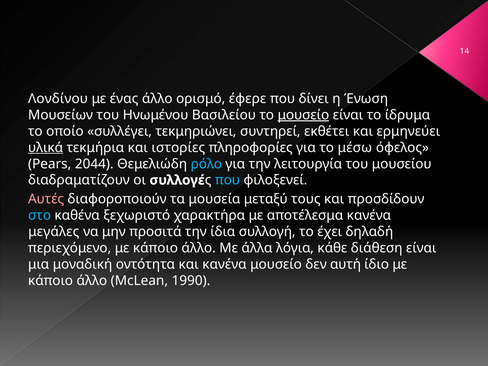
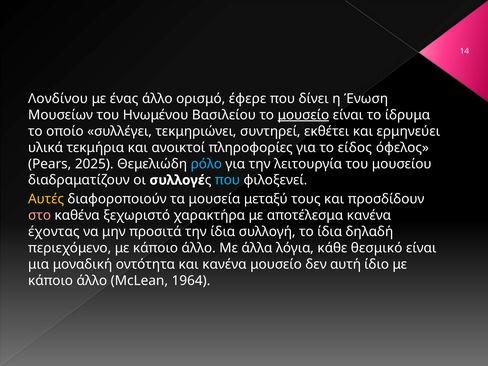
υλικά underline: present -> none (46, 148)
ιστορίες: ιστορίες -> ανοικτοί (178, 148)
μέσω: μέσω -> είδος (355, 148)
2044: 2044 -> 2025 (94, 164)
Αυτές colour: pink -> yellow (46, 199)
στο colour: light blue -> pink (40, 215)
μεγάλες: μεγάλες -> έχοντας (54, 232)
το έχει: έχει -> ίδια (330, 232)
διάθεση: διάθεση -> θεσμικό (377, 248)
1990: 1990 -> 1964 (191, 281)
